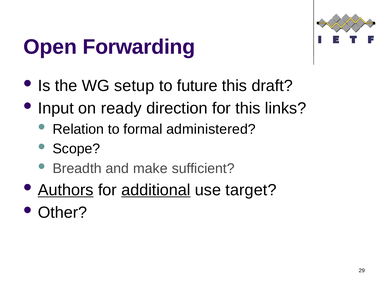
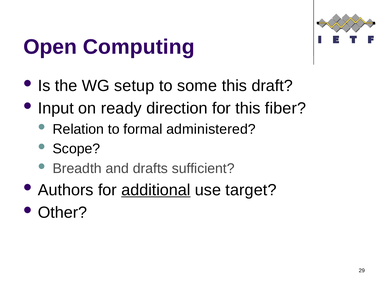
Forwarding: Forwarding -> Computing (139, 47)
future: future -> some (197, 86)
links: links -> fiber (286, 108)
make: make -> drafts (150, 168)
Authors underline: present -> none (66, 190)
